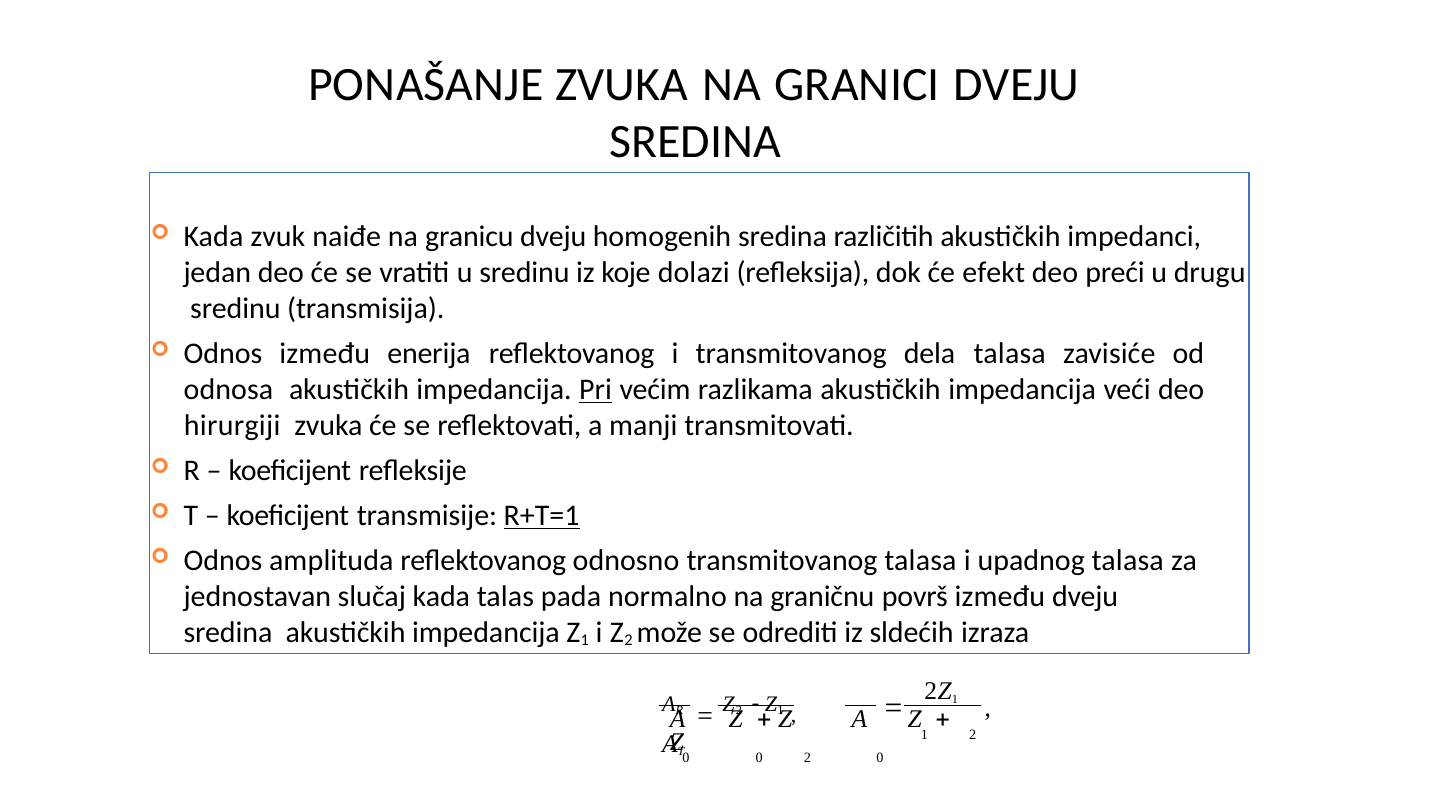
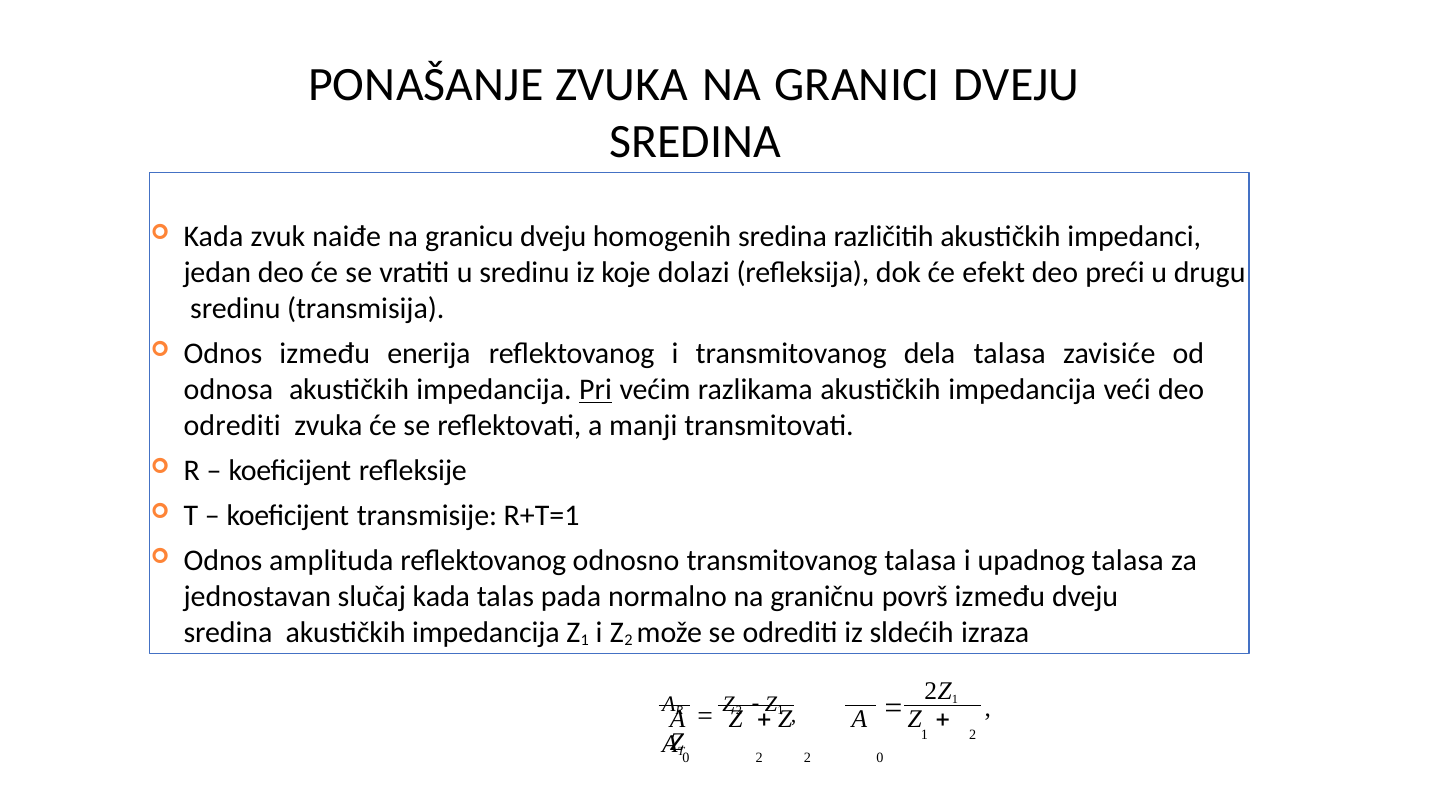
hirurgiji: hirurgiji -> odrediti (232, 426)
R+T=1 underline: present -> none (542, 516)
0: 0 -> 2 (759, 758)
